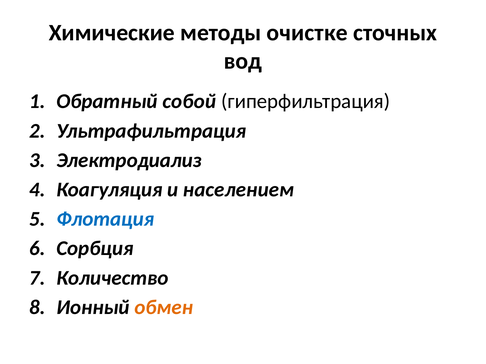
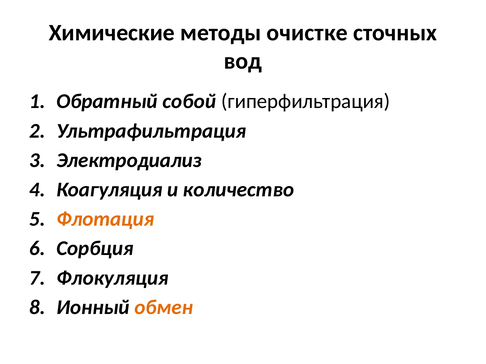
населением: населением -> количество (239, 190)
Флотация colour: blue -> orange (105, 219)
Количество: Количество -> Флокуляция (113, 278)
